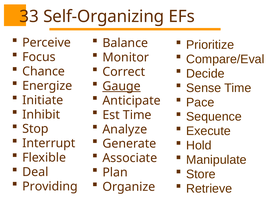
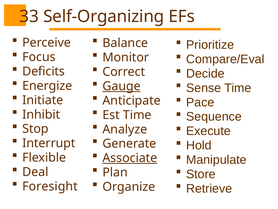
Chance: Chance -> Deficits (44, 71)
Associate underline: none -> present (130, 158)
Providing: Providing -> Foresight (50, 186)
